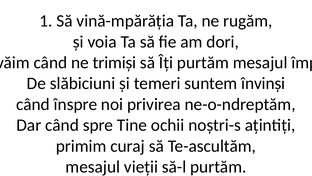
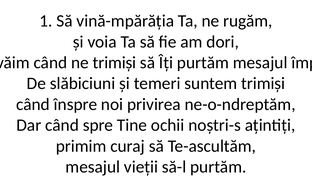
suntem învinși: învinși -> trimiși (263, 83)
